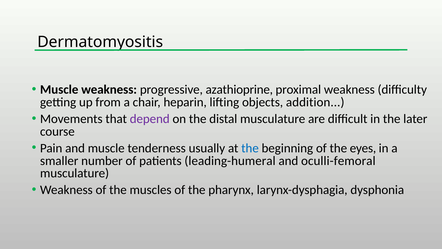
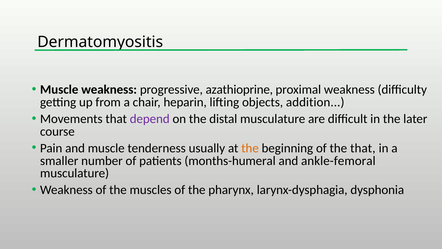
the colour: blue -> orange (250, 148)
the eyes: eyes -> that (363, 148)
leading-humeral: leading-humeral -> months-humeral (230, 161)
oculli-femoral: oculli-femoral -> ankle-femoral (338, 161)
